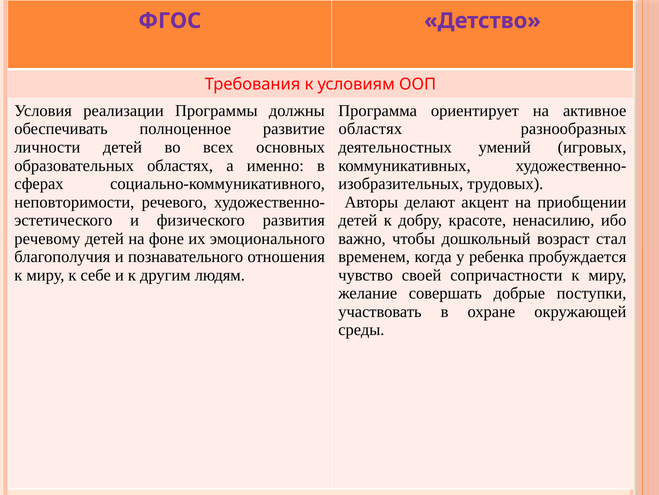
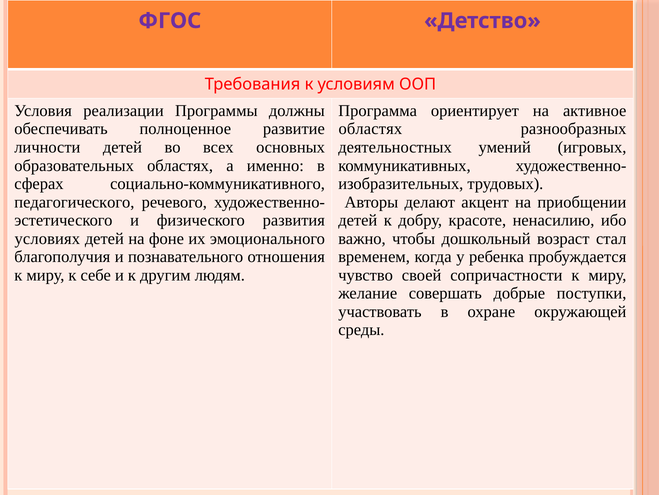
неповторимости: неповторимости -> педагогического (74, 202)
речевому: речевому -> условиях (47, 238)
